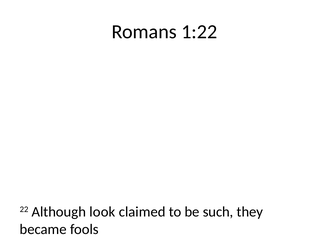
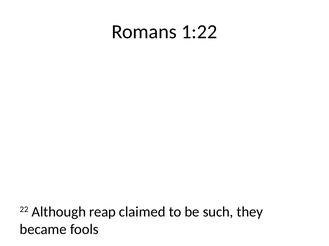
look: look -> reap (103, 212)
